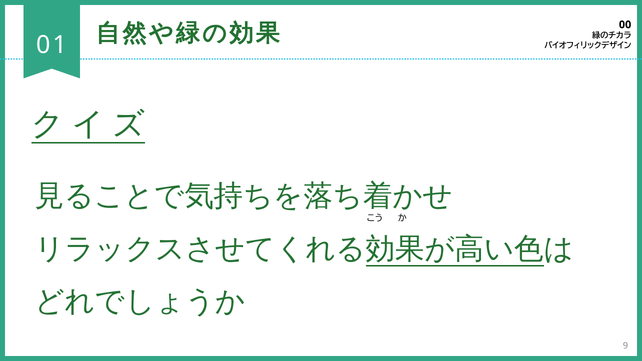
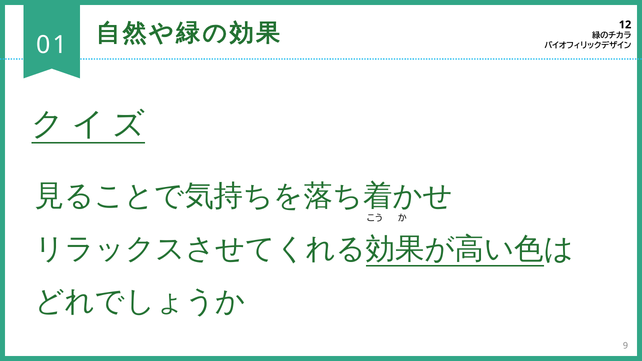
00: 00 -> 12 (625, 25)
